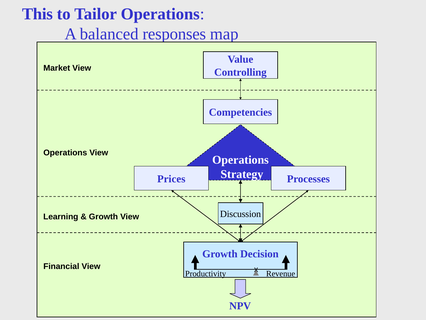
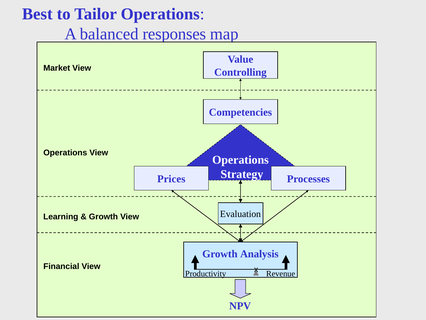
This: This -> Best (37, 14)
Discussion: Discussion -> Evaluation (240, 214)
Decision: Decision -> Analysis (259, 254)
